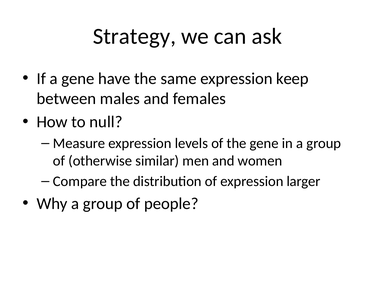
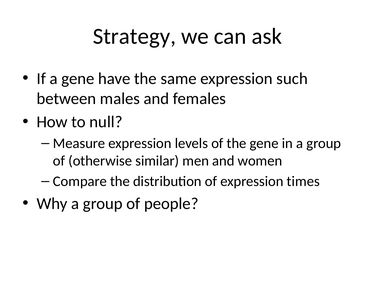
keep: keep -> such (292, 79)
larger: larger -> times (303, 181)
